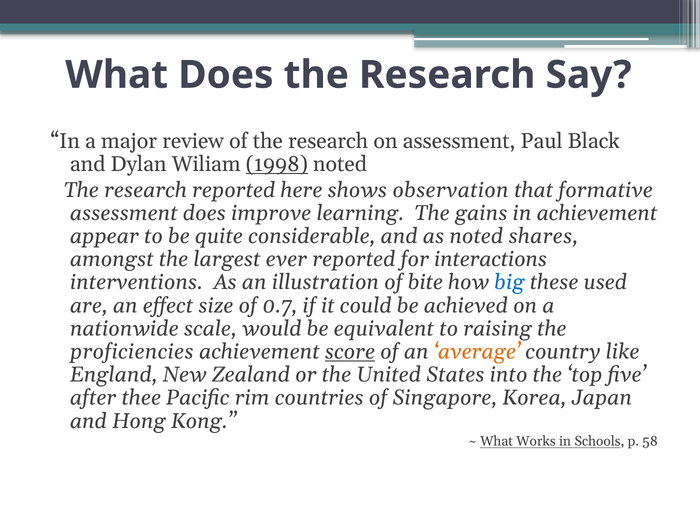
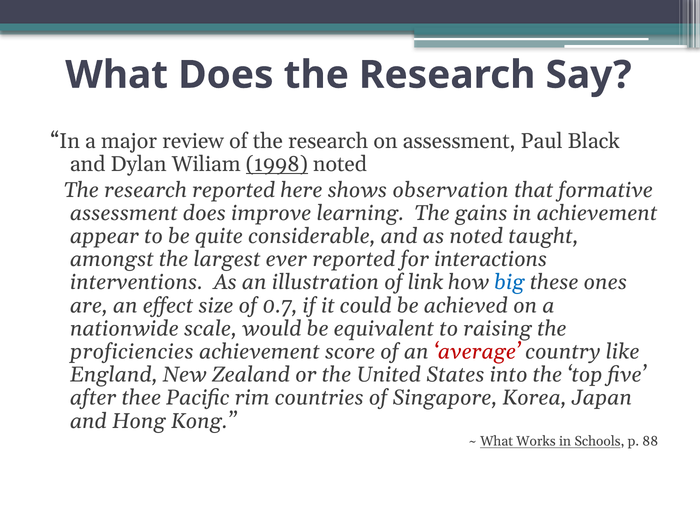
shares: shares -> taught (543, 236)
bite: bite -> link (425, 282)
used: used -> ones (605, 282)
score underline: present -> none (350, 352)
average colour: orange -> red (477, 352)
58: 58 -> 88 (650, 441)
